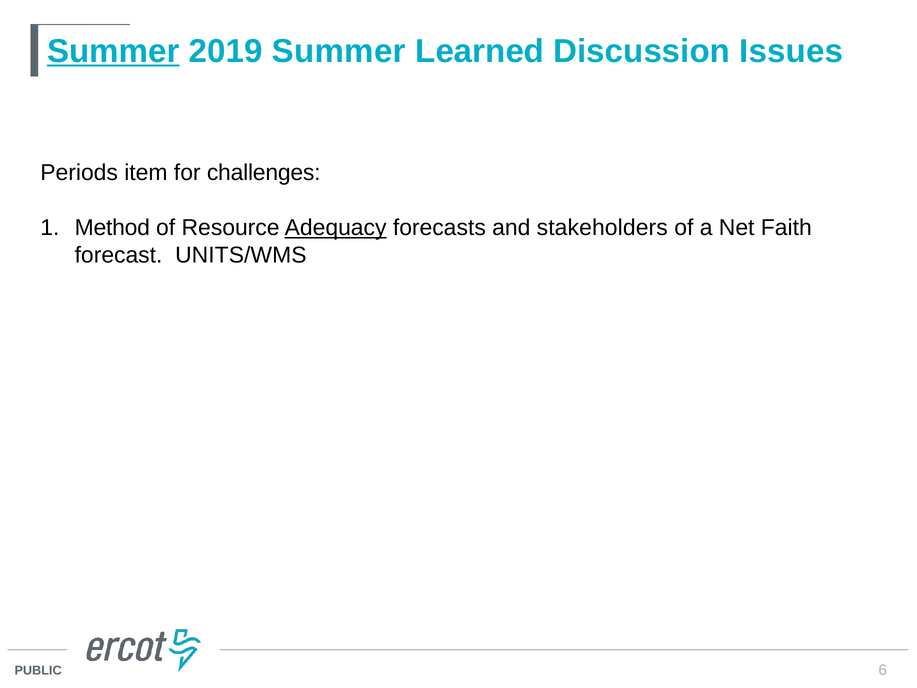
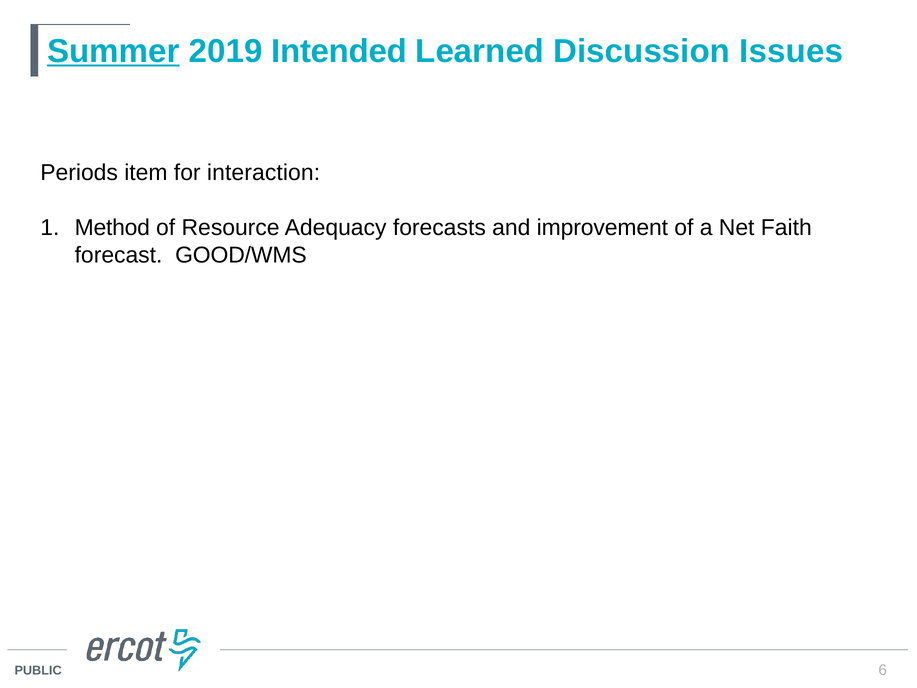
2019 Summer: Summer -> Intended (339, 51)
challenges: challenges -> interaction (264, 173)
Adequacy underline: present -> none (336, 228)
stakeholders: stakeholders -> improvement (602, 228)
UNITS/WMS: UNITS/WMS -> GOOD/WMS (241, 255)
